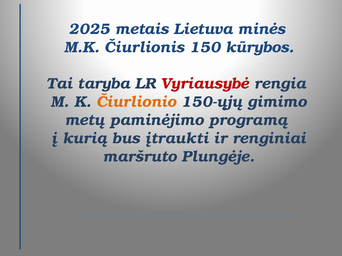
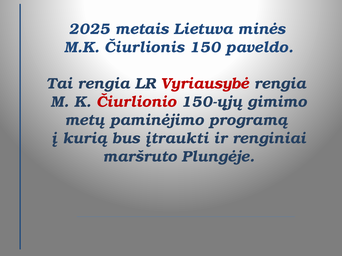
kūrybos: kūrybos -> paveldo (260, 47)
Tai taryba: taryba -> rengia (104, 84)
Čiurlionio colour: orange -> red (136, 102)
